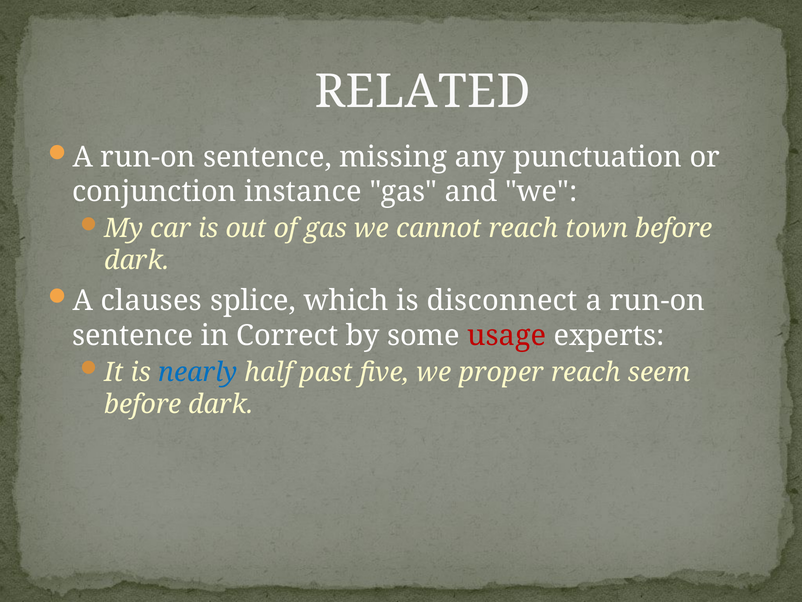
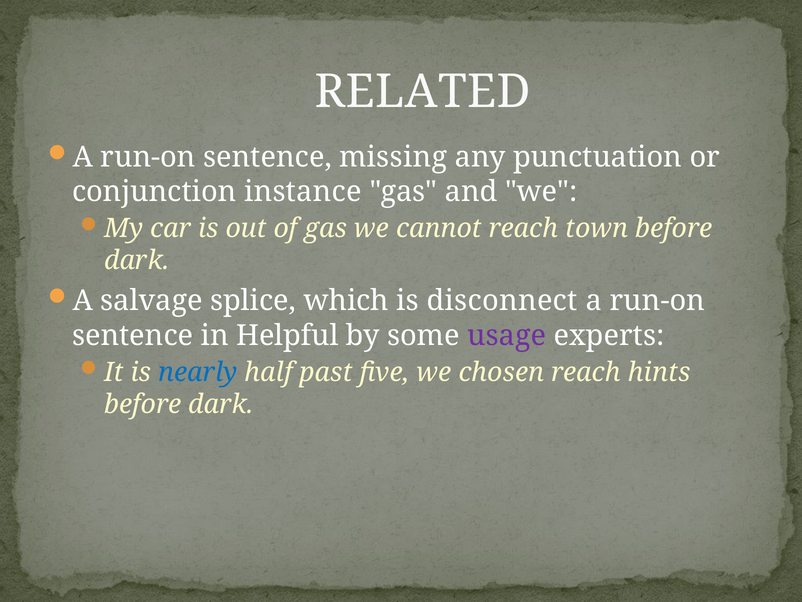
clauses: clauses -> salvage (152, 301)
Correct: Correct -> Helpful (287, 335)
usage colour: red -> purple (507, 335)
proper: proper -> chosen (501, 372)
seem: seem -> hints (659, 372)
